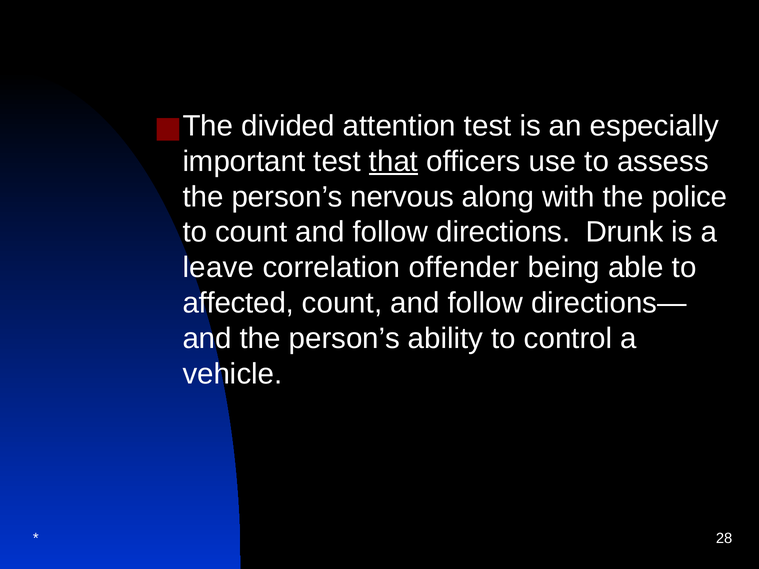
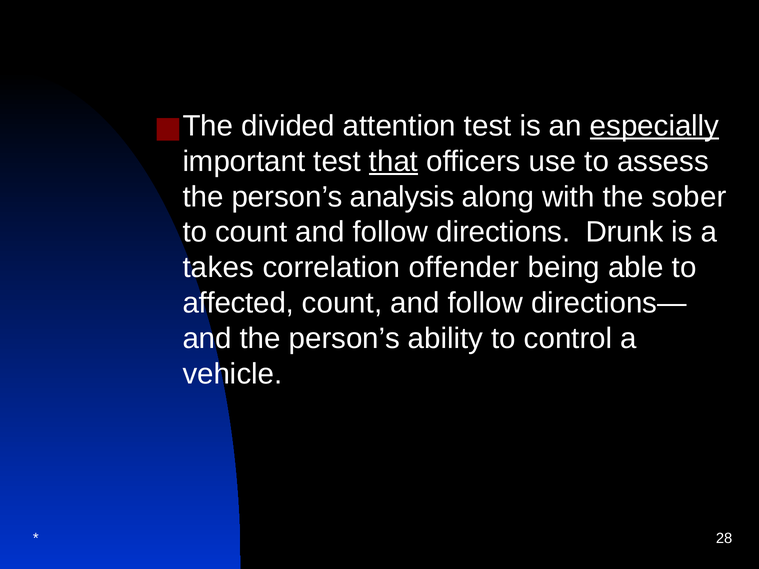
especially underline: none -> present (655, 126)
nervous: nervous -> analysis (402, 197)
police: police -> sober (689, 197)
leave: leave -> takes (218, 268)
